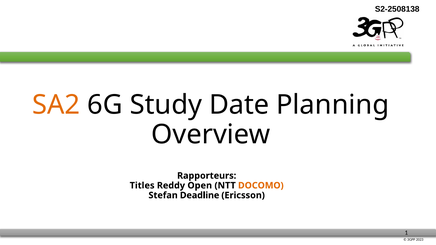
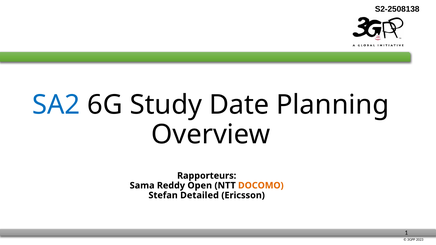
SA2 colour: orange -> blue (56, 105)
Titles: Titles -> Sama (142, 186)
Deadline: Deadline -> Detailed (200, 195)
